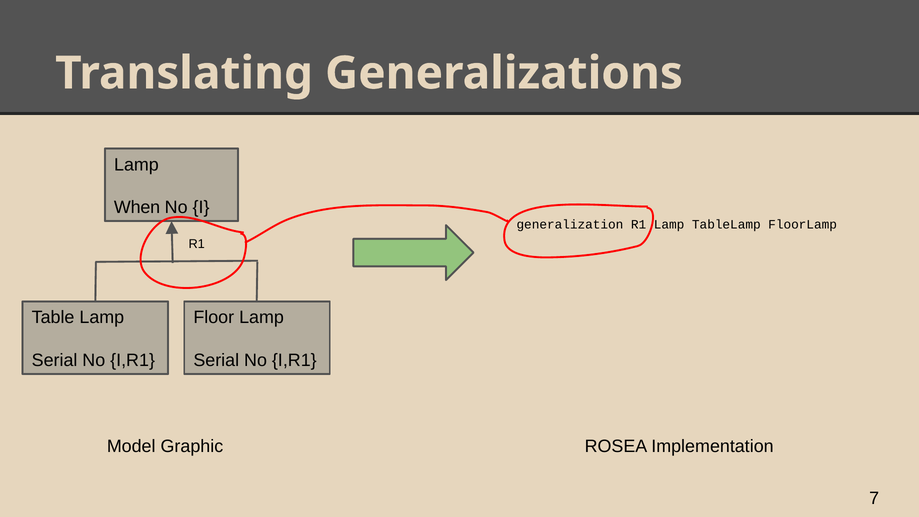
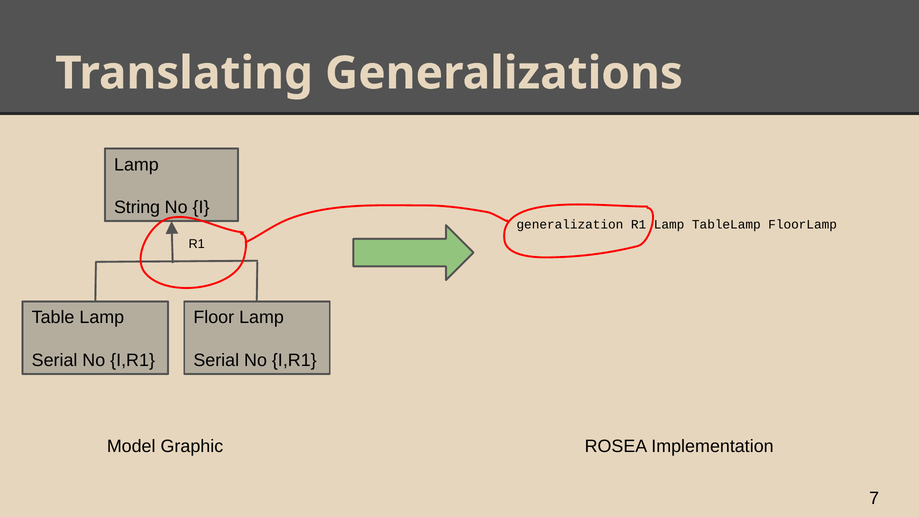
When: When -> String (137, 208)
